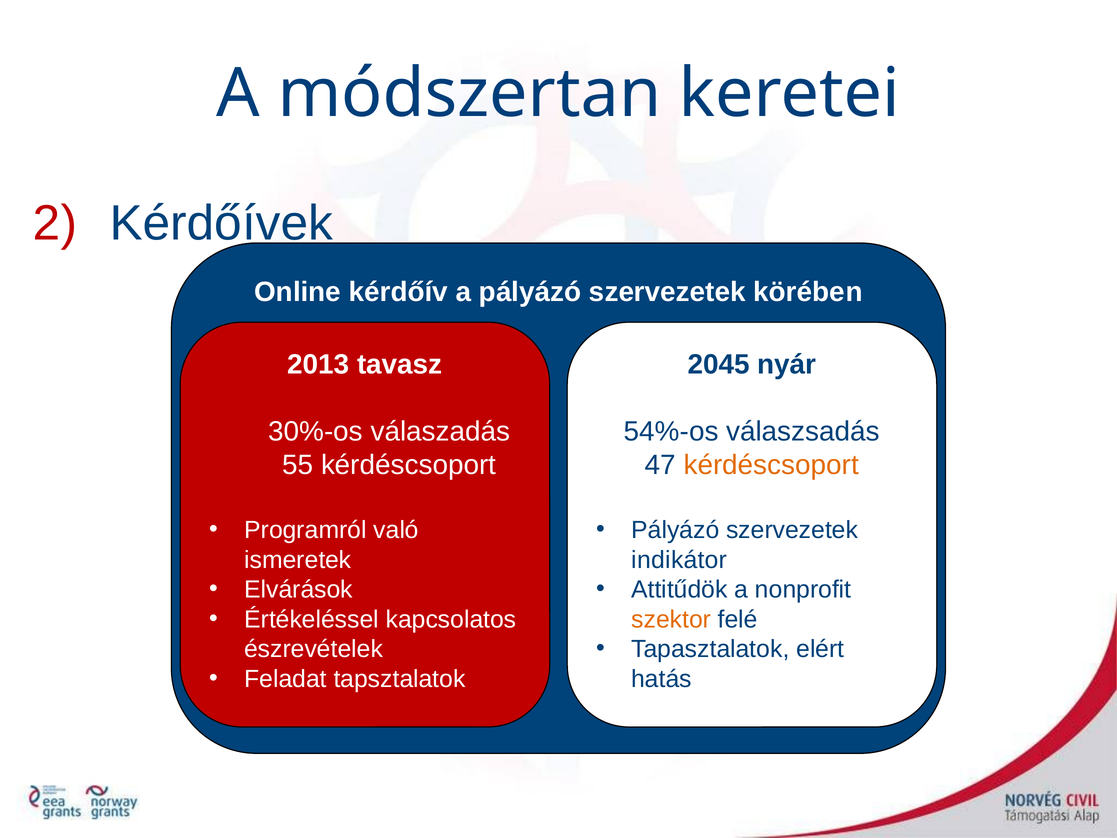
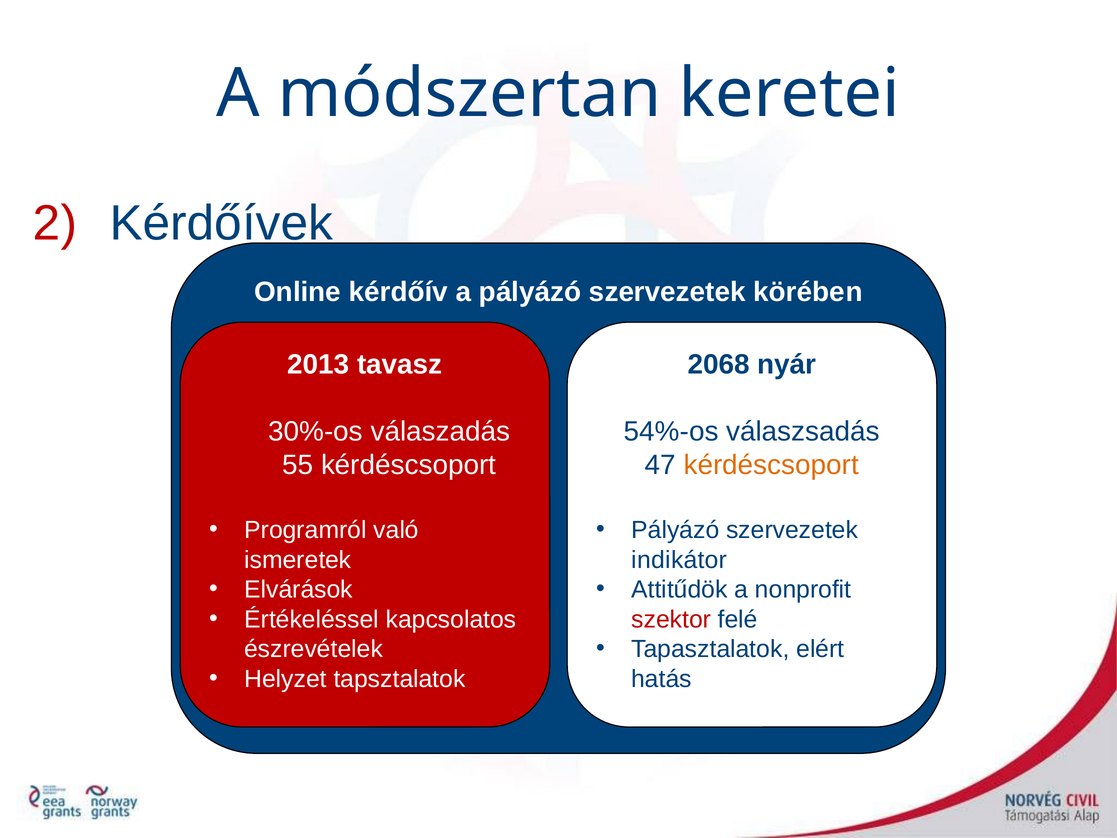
2045: 2045 -> 2068 (719, 364)
szektor colour: orange -> red (671, 619)
Feladat: Feladat -> Helyzet (286, 679)
